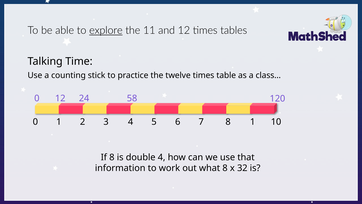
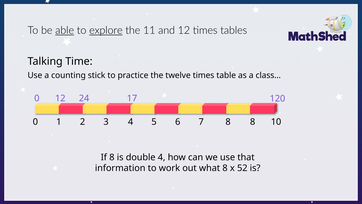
able underline: none -> present (65, 30)
58: 58 -> 17 (132, 98)
8 1: 1 -> 8 (253, 122)
32: 32 -> 52 (242, 168)
